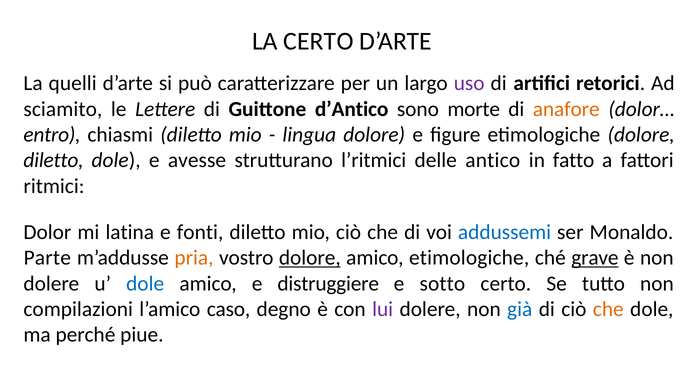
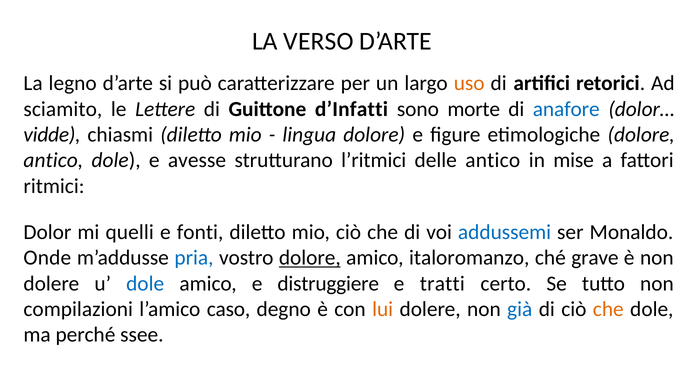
LA CERTO: CERTO -> VERSO (318, 41)
quelli: quelli -> legno (73, 83)
uso colour: purple -> orange (469, 83)
d’Antico: d’Antico -> d’Infatti (351, 109)
anafore colour: orange -> blue (566, 109)
entro: entro -> vidde (52, 135)
diletto: diletto -> antico (53, 160)
fatto: fatto -> mise (574, 160)
latina: latina -> quelli (130, 232)
Parte: Parte -> Onde (47, 258)
pria colour: orange -> blue (194, 258)
amico etimologiche: etimologiche -> italoromanzo (469, 258)
grave underline: present -> none (595, 258)
sotto: sotto -> tratti (442, 283)
lui colour: purple -> orange (383, 309)
piue: piue -> ssee (142, 335)
